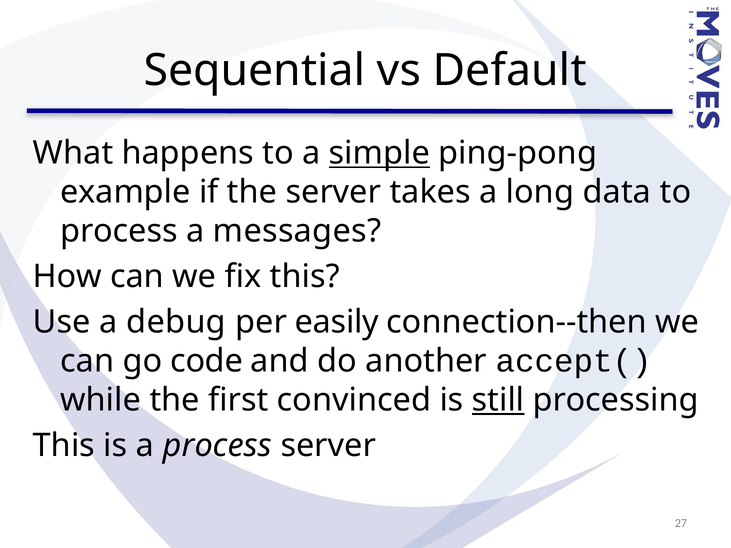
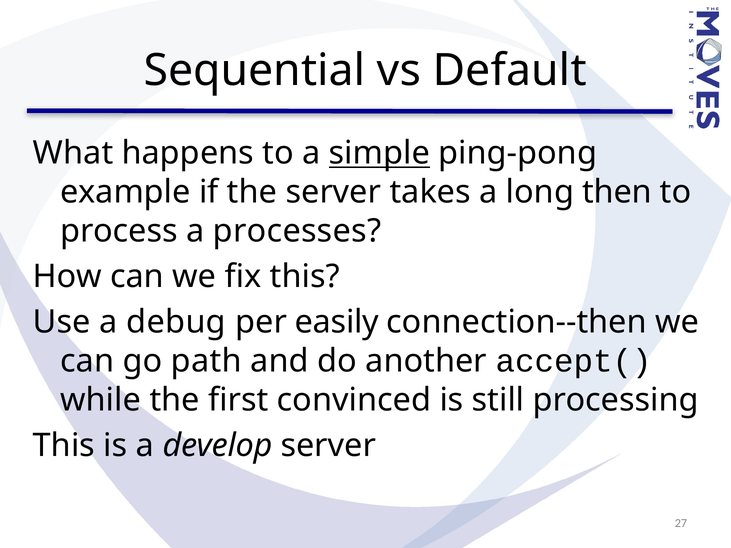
data: data -> then (617, 192)
messages: messages -> processes (297, 231)
code: code -> path (206, 361)
still underline: present -> none (498, 400)
a process: process -> develop (218, 446)
